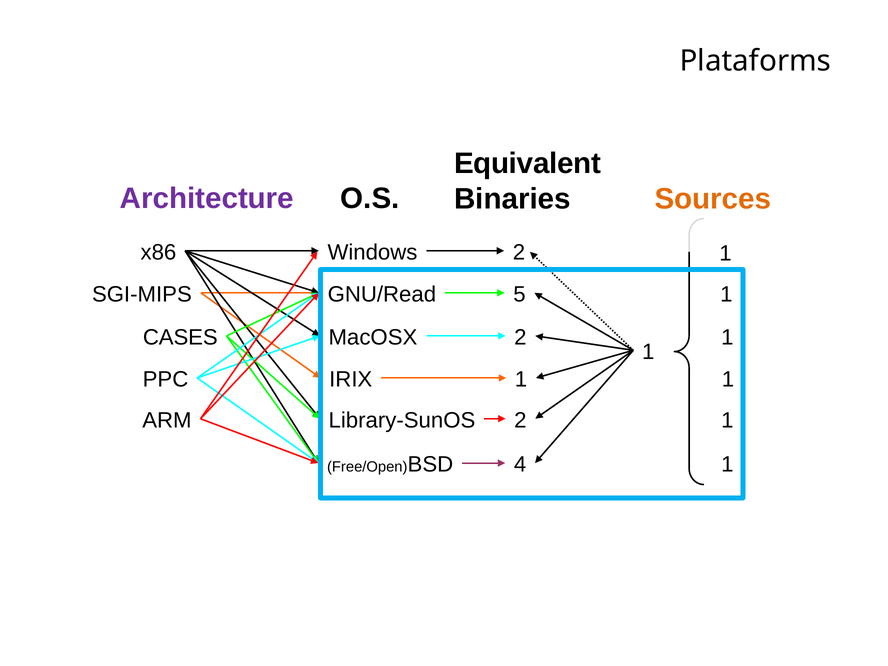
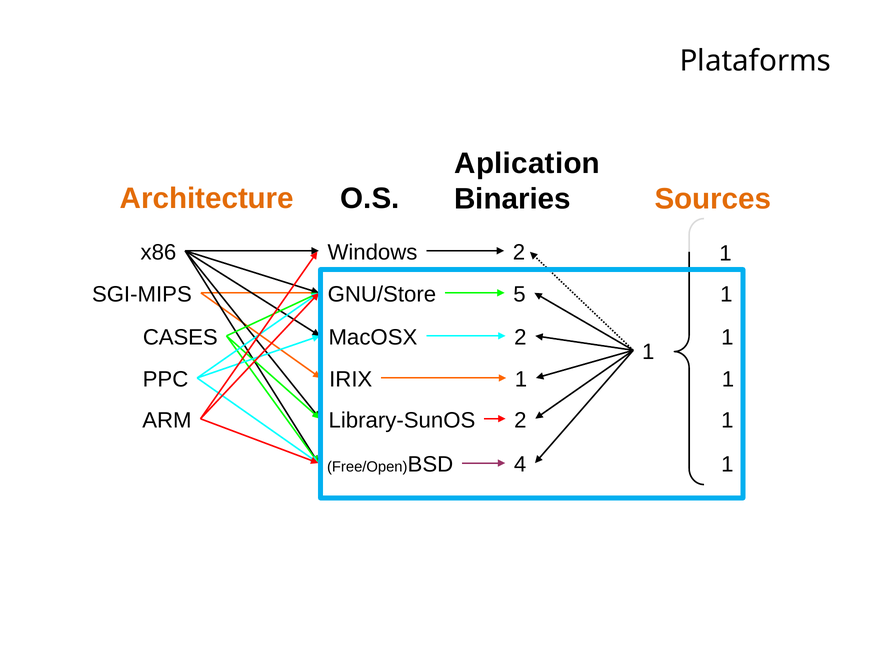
Equivalent: Equivalent -> Aplication (527, 164)
Architecture colour: purple -> orange (207, 198)
GNU/Read: GNU/Read -> GNU/Store (382, 294)
